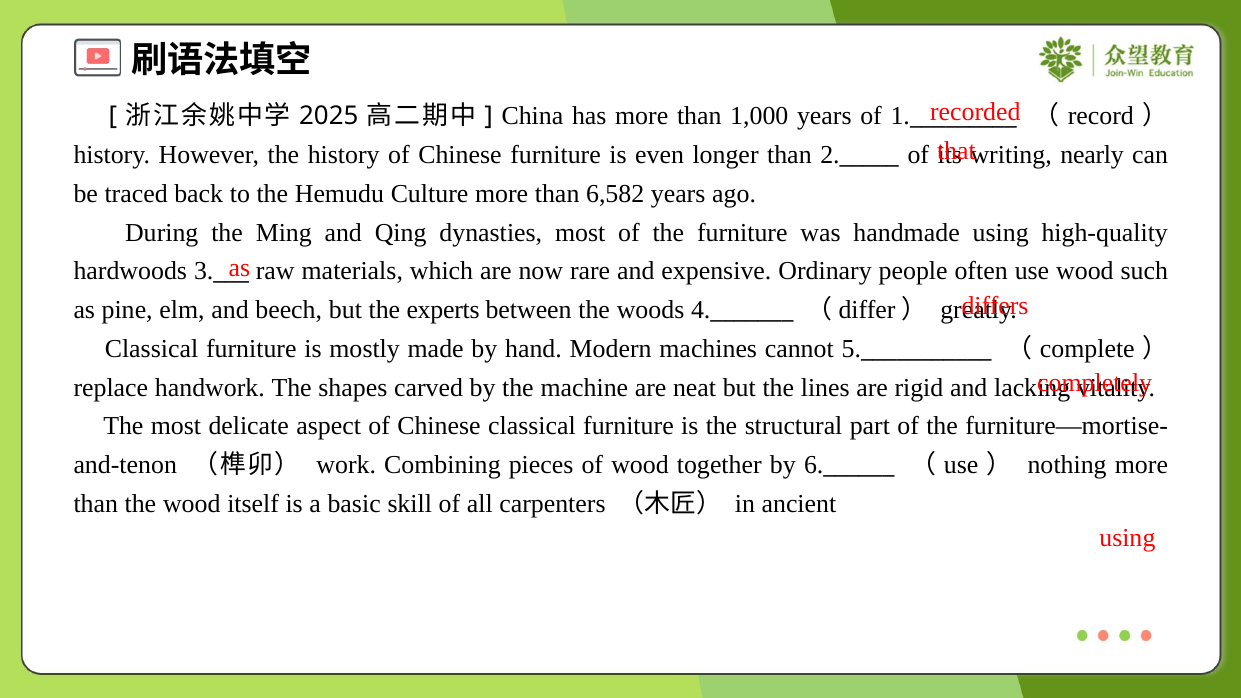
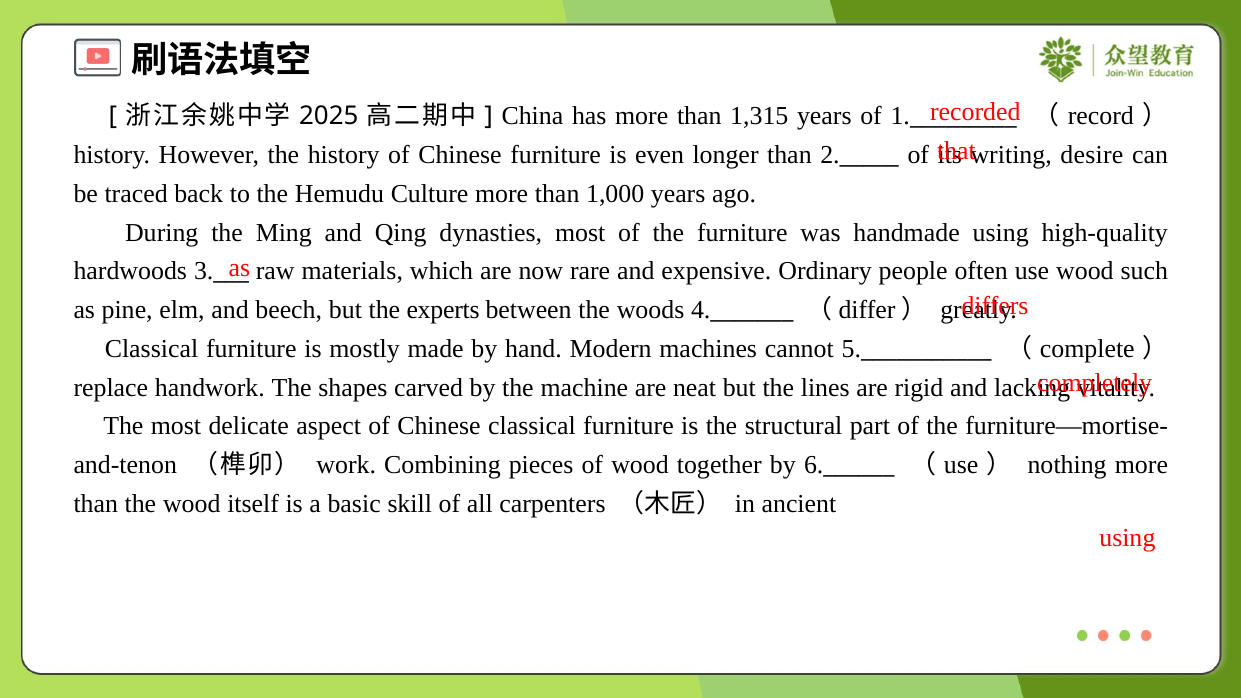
1,000: 1,000 -> 1,315 (759, 116)
nearly: nearly -> desire (1092, 155)
6,582: 6,582 -> 1,000 (615, 194)
